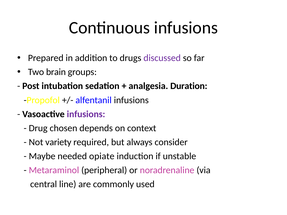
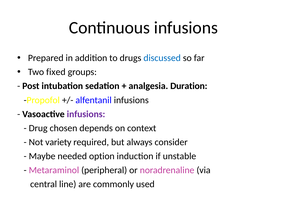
discussed colour: purple -> blue (162, 58)
brain: brain -> fixed (56, 72)
opiate: opiate -> option (102, 156)
